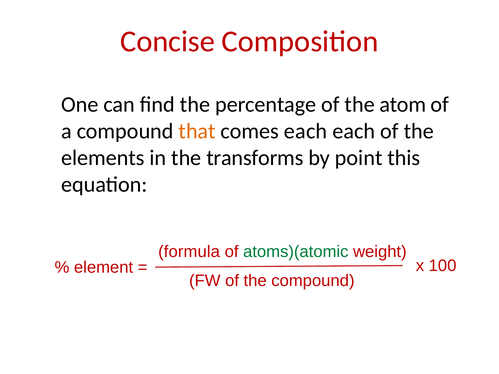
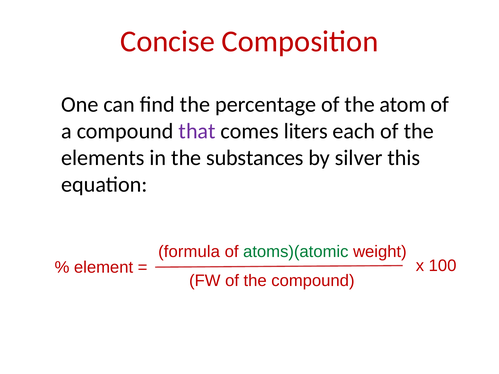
that colour: orange -> purple (197, 131)
comes each: each -> liters (306, 131)
transforms: transforms -> substances (255, 158)
point: point -> silver (359, 158)
